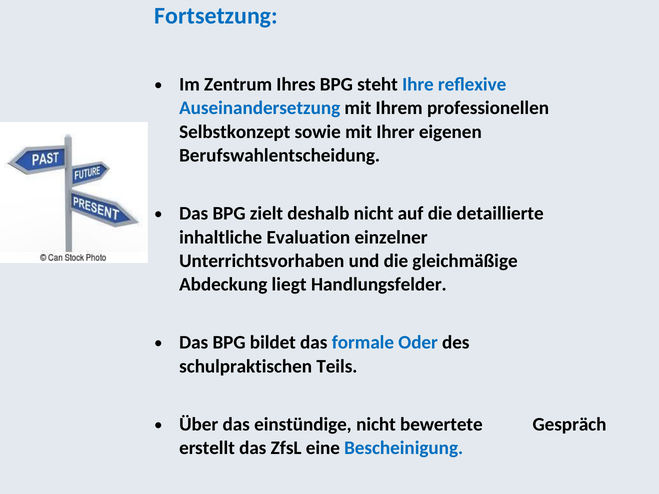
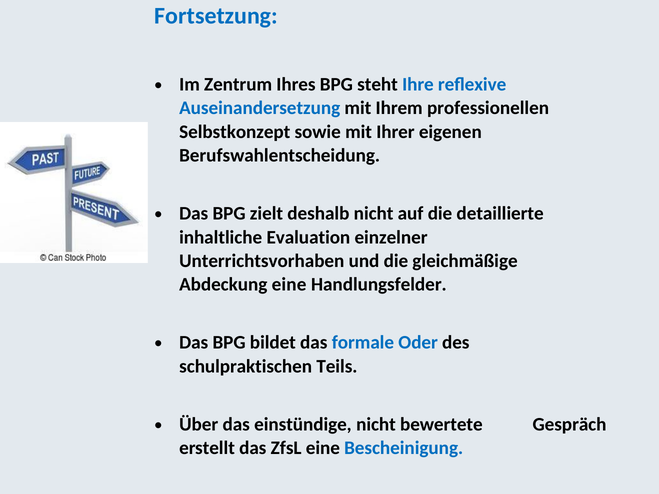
Abdeckung liegt: liegt -> eine (289, 285)
